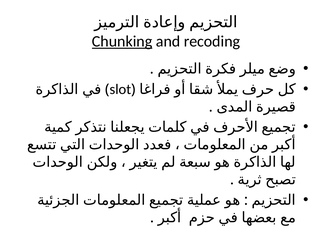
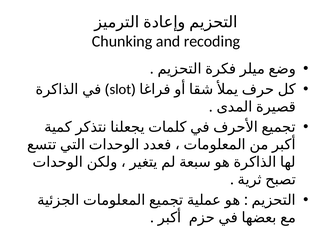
Chunking underline: present -> none (122, 41)
